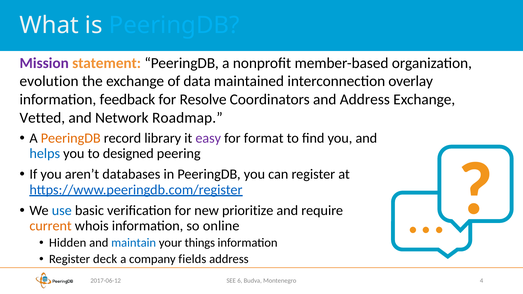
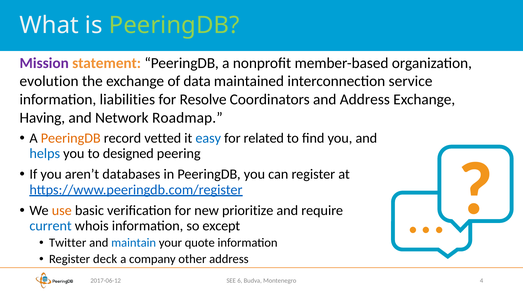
PeeringDB colour: light blue -> light green (174, 25)
overlay: overlay -> service (411, 81)
feedback: feedback -> liabilities (127, 100)
Vetted: Vetted -> Having (42, 118)
library: library -> vetted (163, 138)
easy colour: purple -> blue (208, 138)
format: format -> related (264, 138)
use colour: blue -> orange (62, 211)
current colour: orange -> blue (51, 226)
online: online -> except (221, 226)
Hidden: Hidden -> Twitter (68, 243)
things: things -> quote (200, 243)
fields: fields -> other (192, 259)
